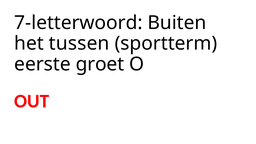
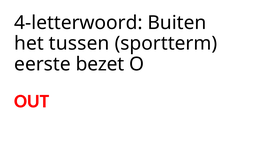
7-letterwoord: 7-letterwoord -> 4-letterwoord (78, 23)
groet: groet -> bezet (100, 64)
